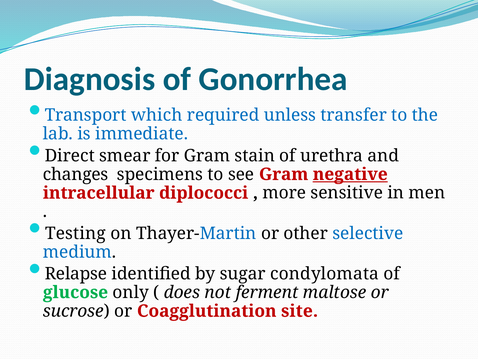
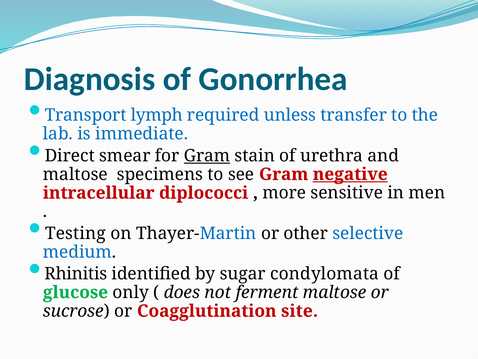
which: which -> lymph (157, 115)
Gram underline: none -> present (207, 155)
changes: changes -> maltose (75, 174)
Relapse: Relapse -> Rhinitis (76, 273)
